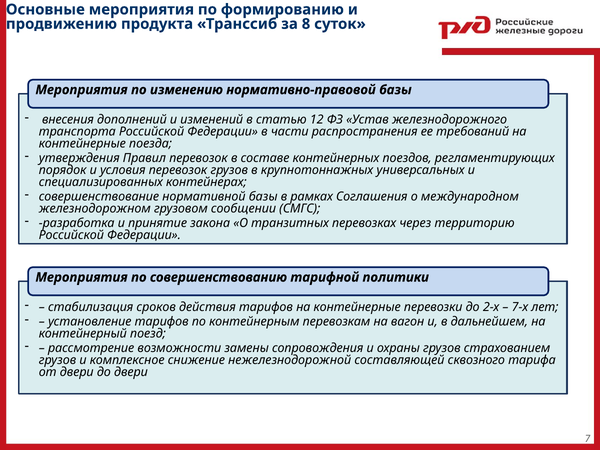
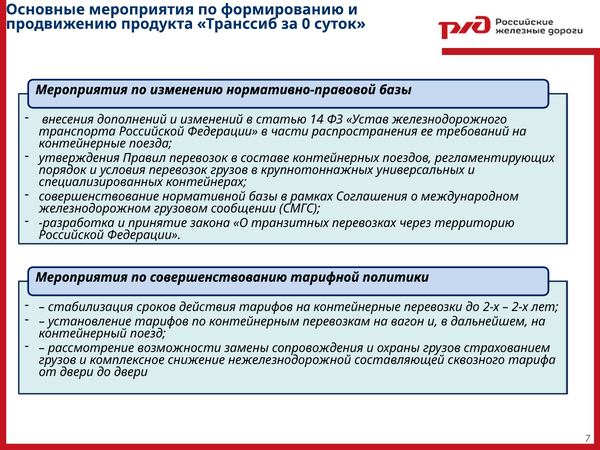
8: 8 -> 0 (306, 24)
12: 12 -> 14 (317, 120)
7-х: 7-х -> 2-х (520, 307)
